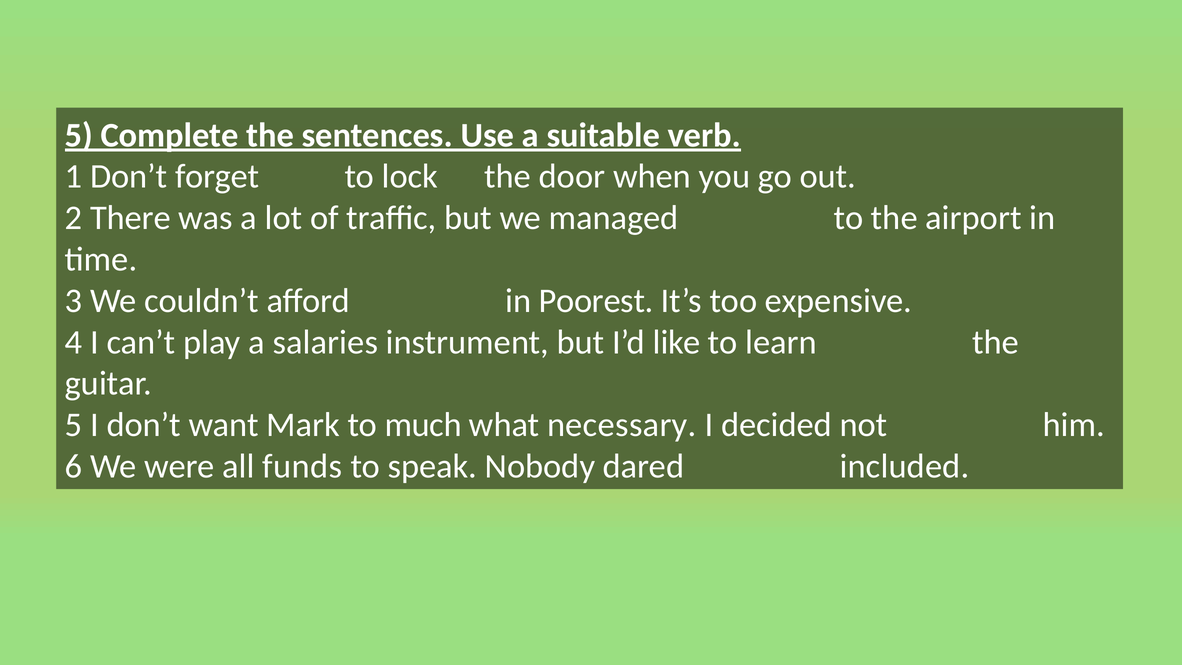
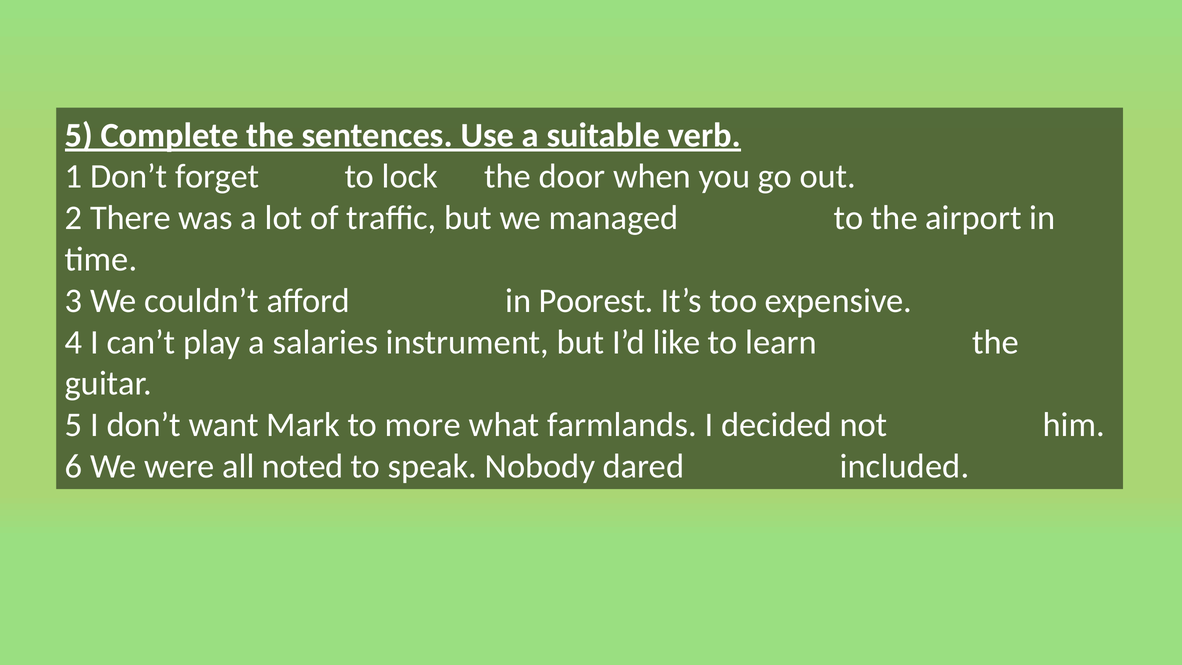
much: much -> more (423, 425)
necessary: necessary -> farmlands (622, 425)
funds: funds -> noted (303, 466)
